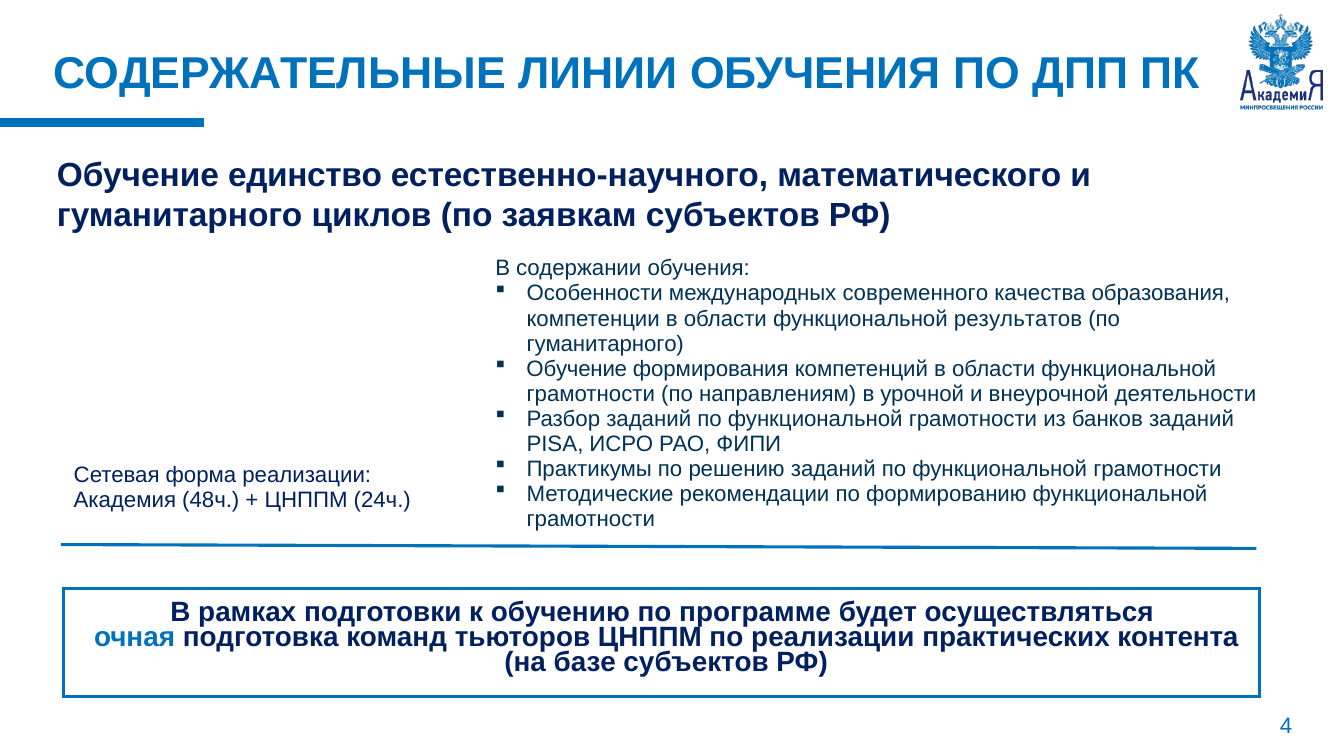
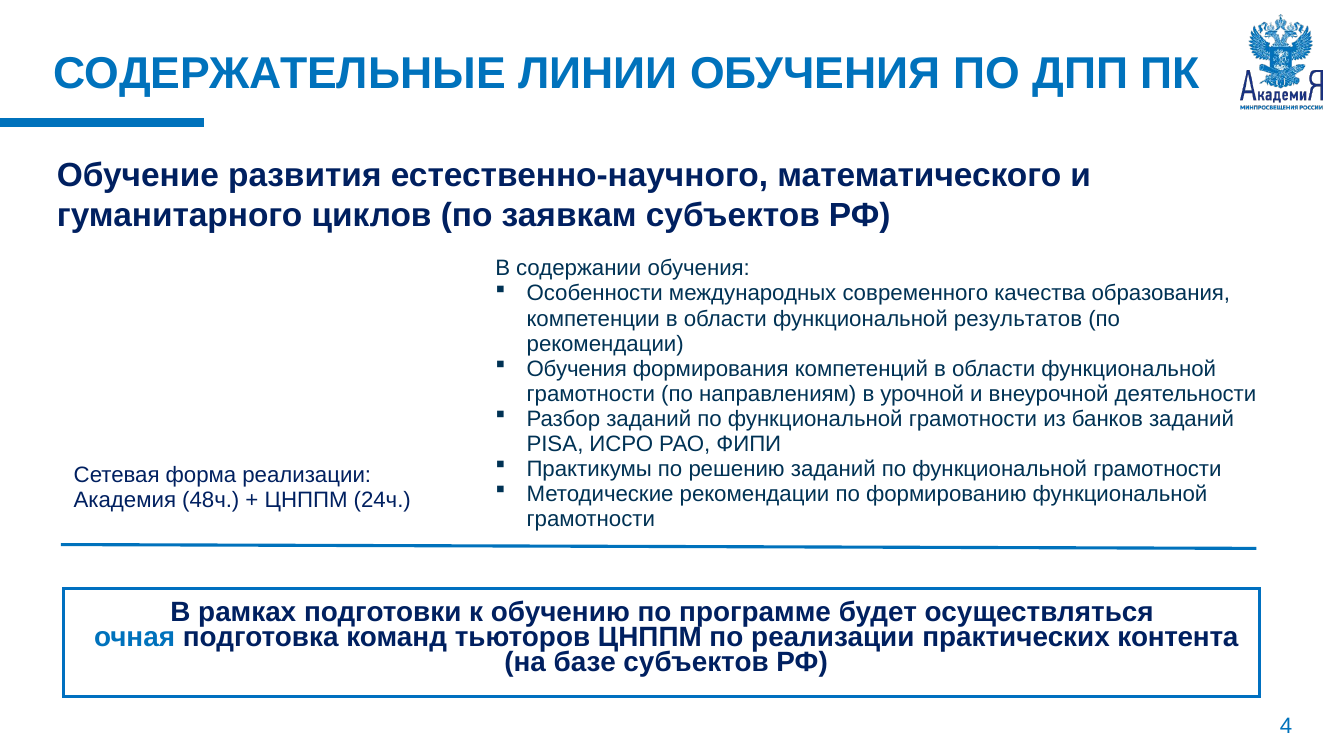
единство: единство -> развития (305, 175)
гуманитарного: гуманитарного -> рекомендации (605, 344)
Обучение: Обучение -> Обучения (577, 369)
